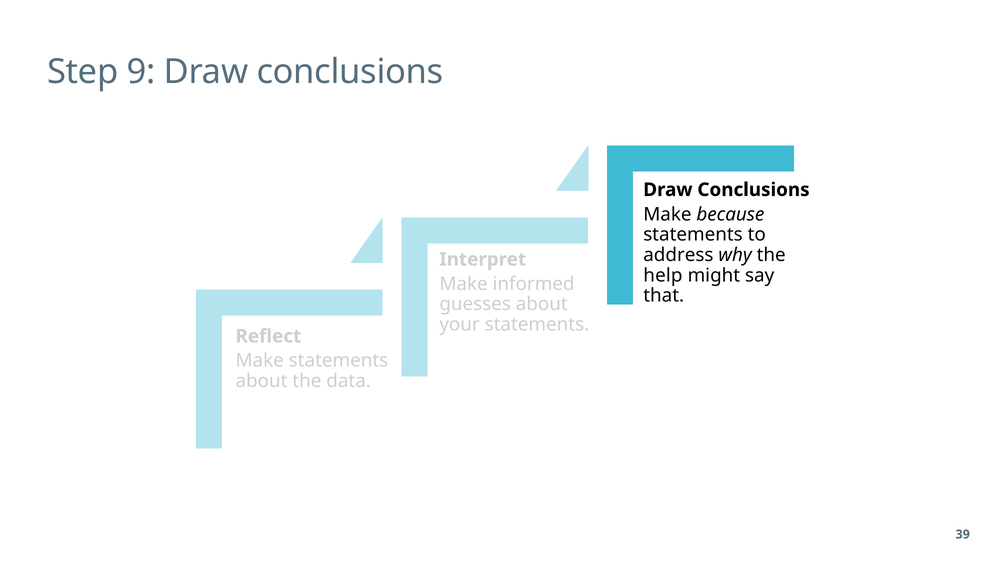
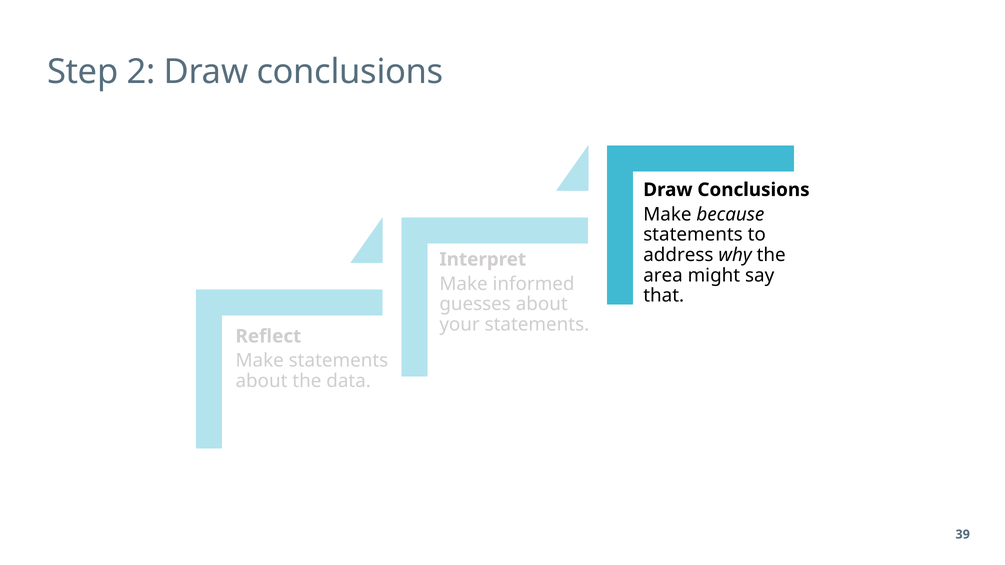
9: 9 -> 2 (141, 72)
help: help -> area (663, 276)
